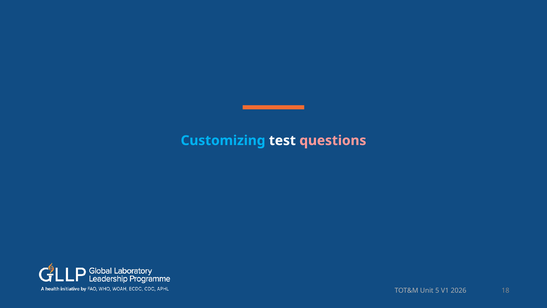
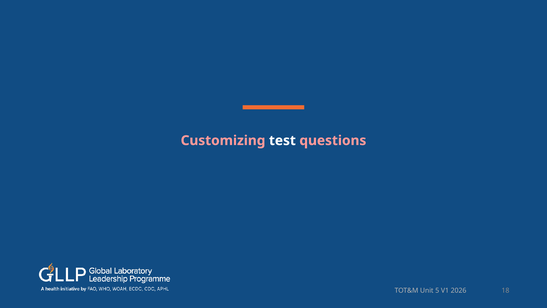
Customizing colour: light blue -> pink (223, 140)
